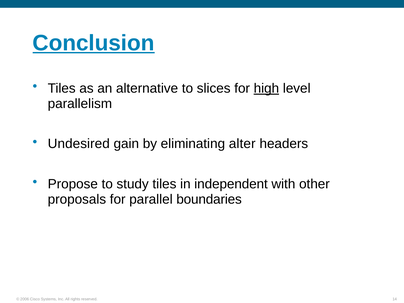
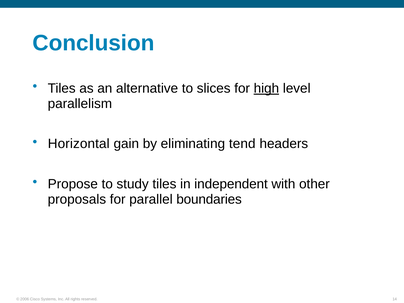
Conclusion underline: present -> none (94, 43)
Undesired: Undesired -> Horizontal (79, 144)
alter: alter -> tend (242, 144)
